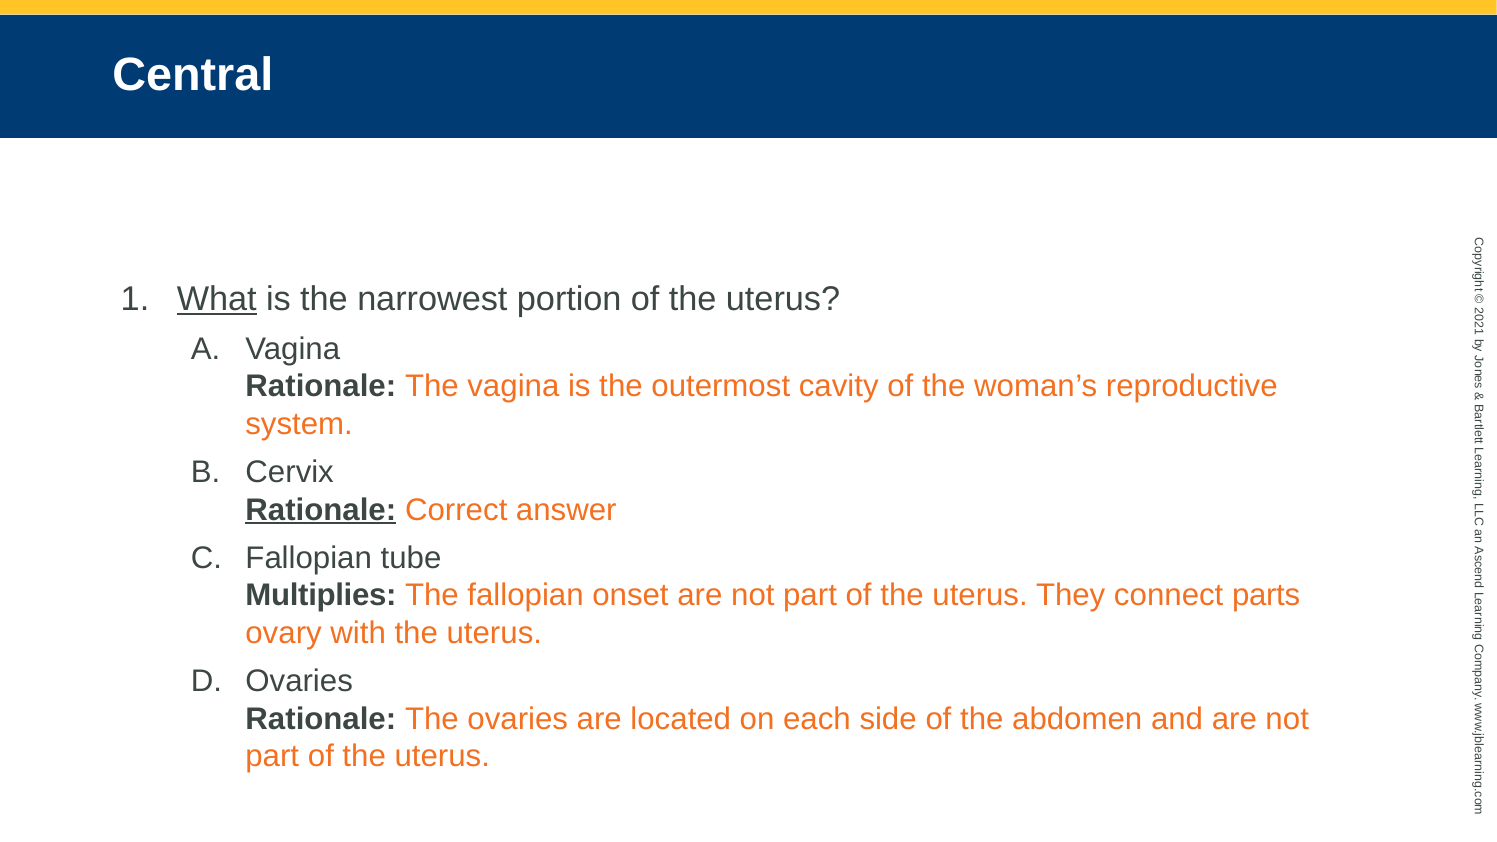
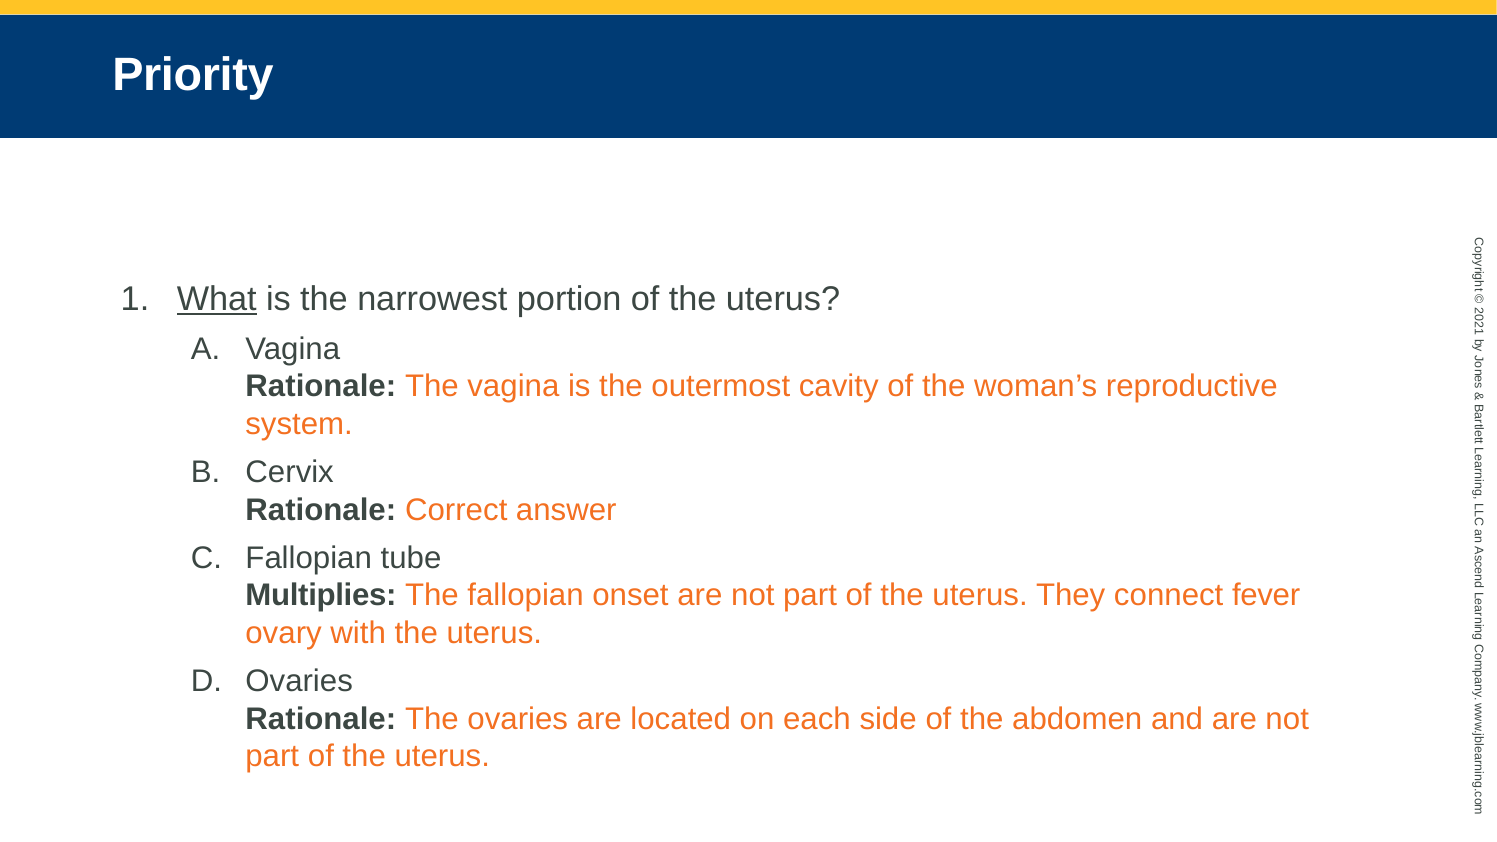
Central: Central -> Priority (193, 75)
Rationale underline: present -> none (321, 510)
parts: parts -> fever (1266, 596)
